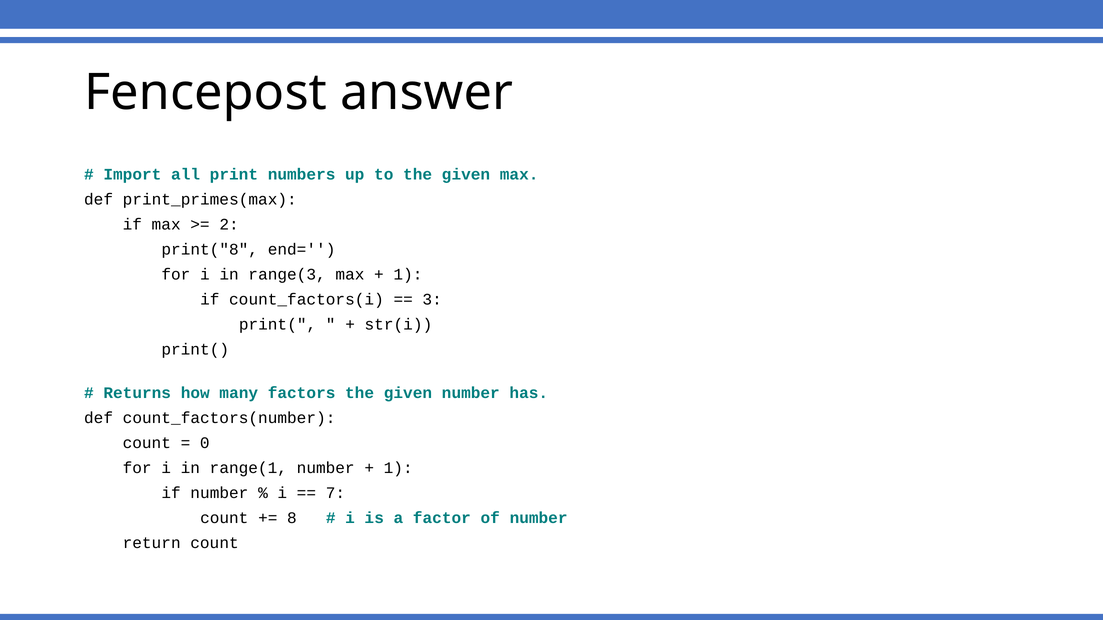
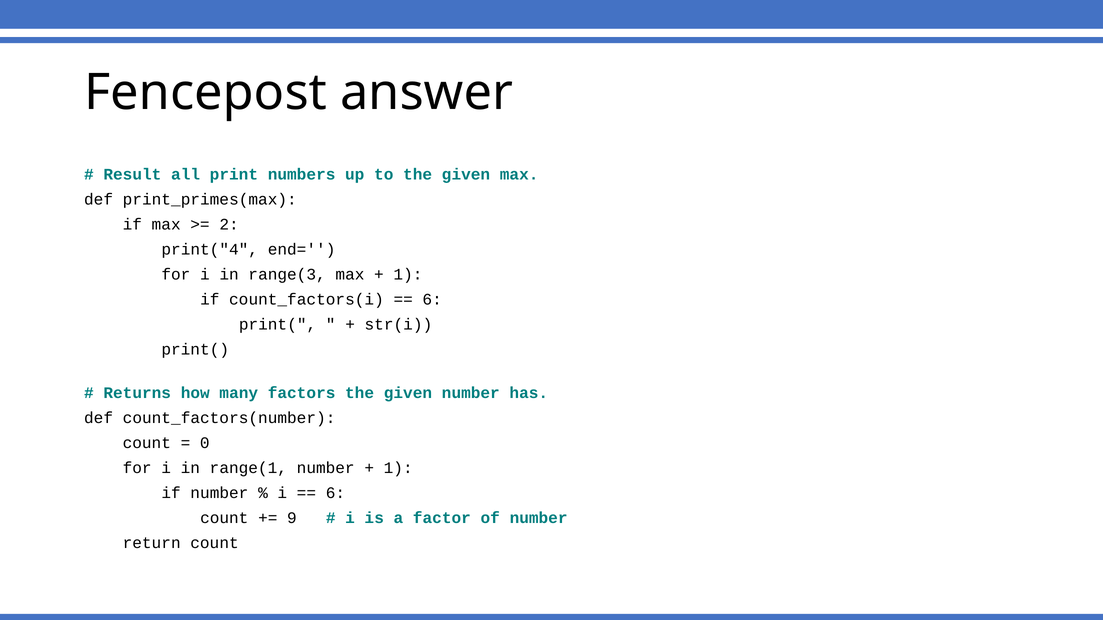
Import: Import -> Result (132, 175)
print("8: print("8 -> print("4 (210, 250)
3: 3 -> 6 (432, 300)
7: 7 -> 6 (335, 493)
8: 8 -> 9 (292, 518)
